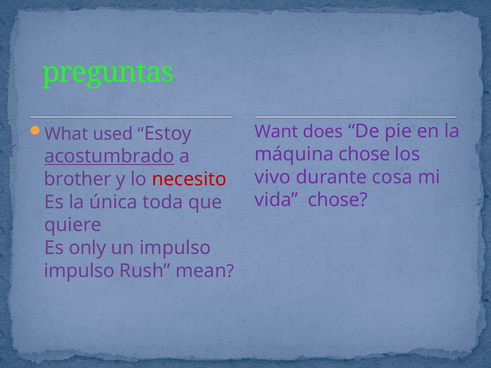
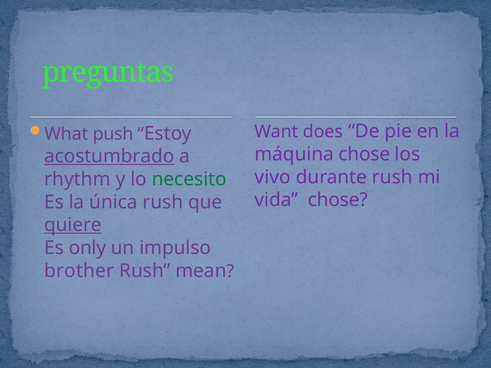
used: used -> push (113, 134)
durante cosa: cosa -> rush (392, 177)
brother: brother -> rhythm (77, 179)
necesito colour: red -> green (189, 179)
única toda: toda -> rush (163, 202)
quiere underline: none -> present (73, 225)
impulso: impulso -> brother (79, 271)
